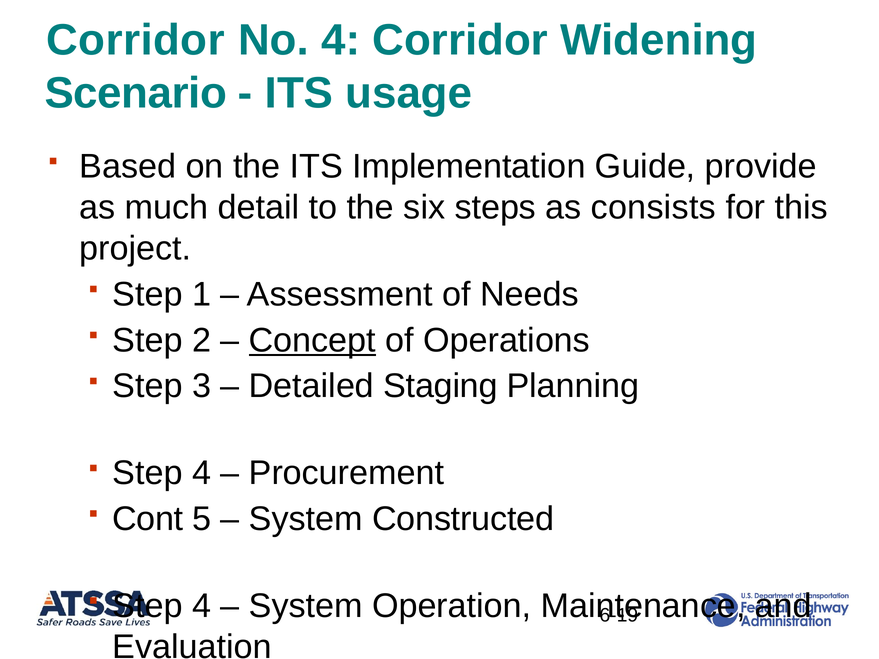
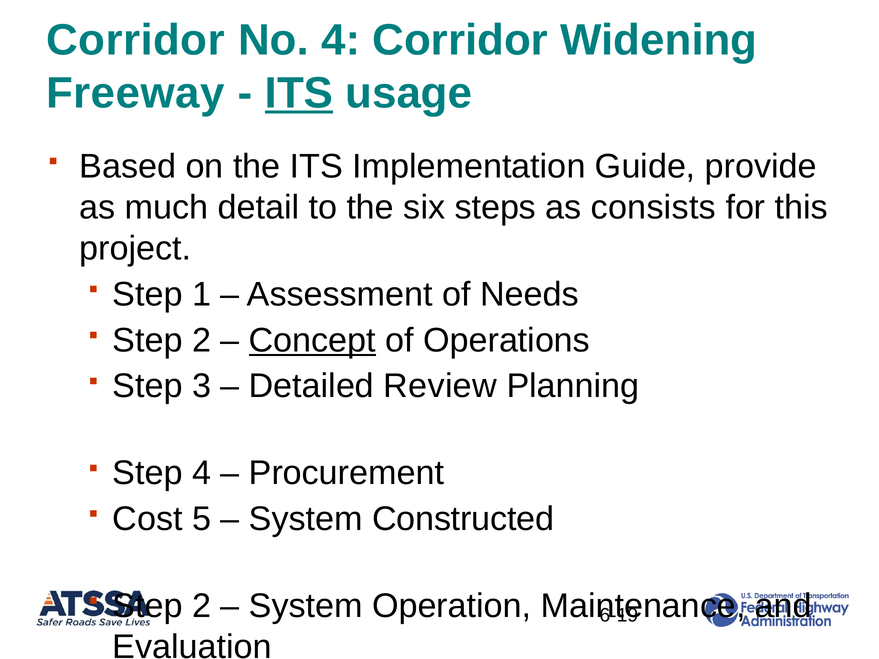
Scenario: Scenario -> Freeway (135, 93)
ITS underline: none -> present (299, 93)
Staging: Staging -> Review (440, 386)
Cont: Cont -> Cost (148, 519)
4: 4 -> 2 (202, 606)
